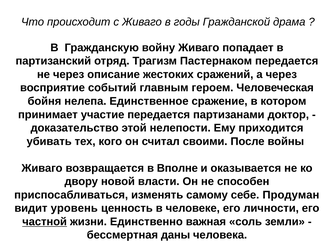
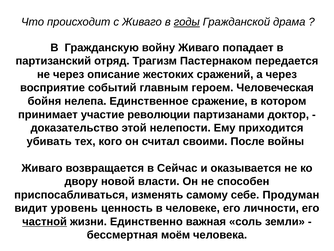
годы underline: none -> present (187, 22)
участие передается: передается -> революции (159, 114)
Вполне: Вполне -> Сейчас (177, 168)
даны: даны -> моём (176, 235)
